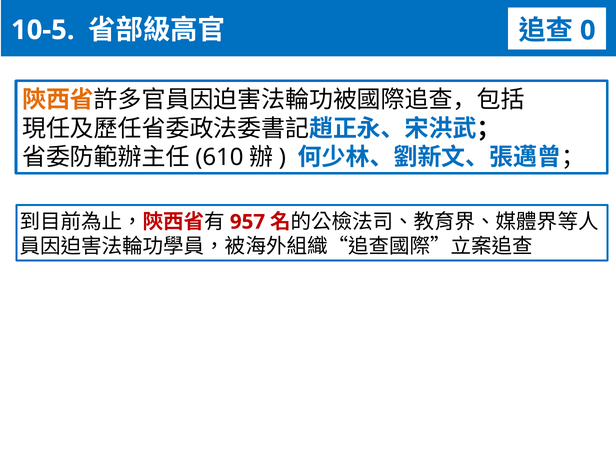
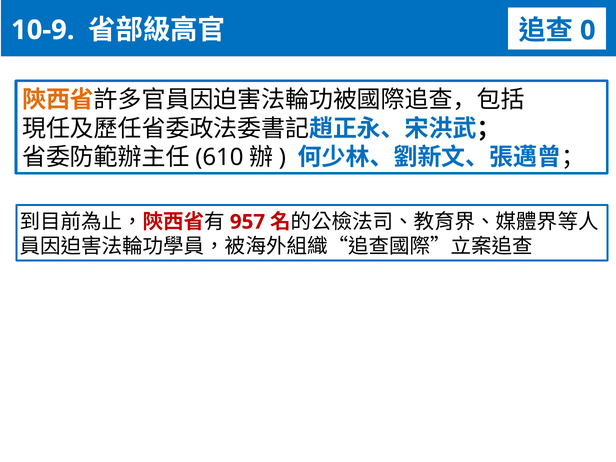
10-5: 10-5 -> 10-9 (43, 30)
